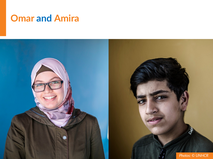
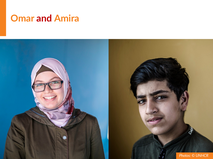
and colour: blue -> red (44, 19)
